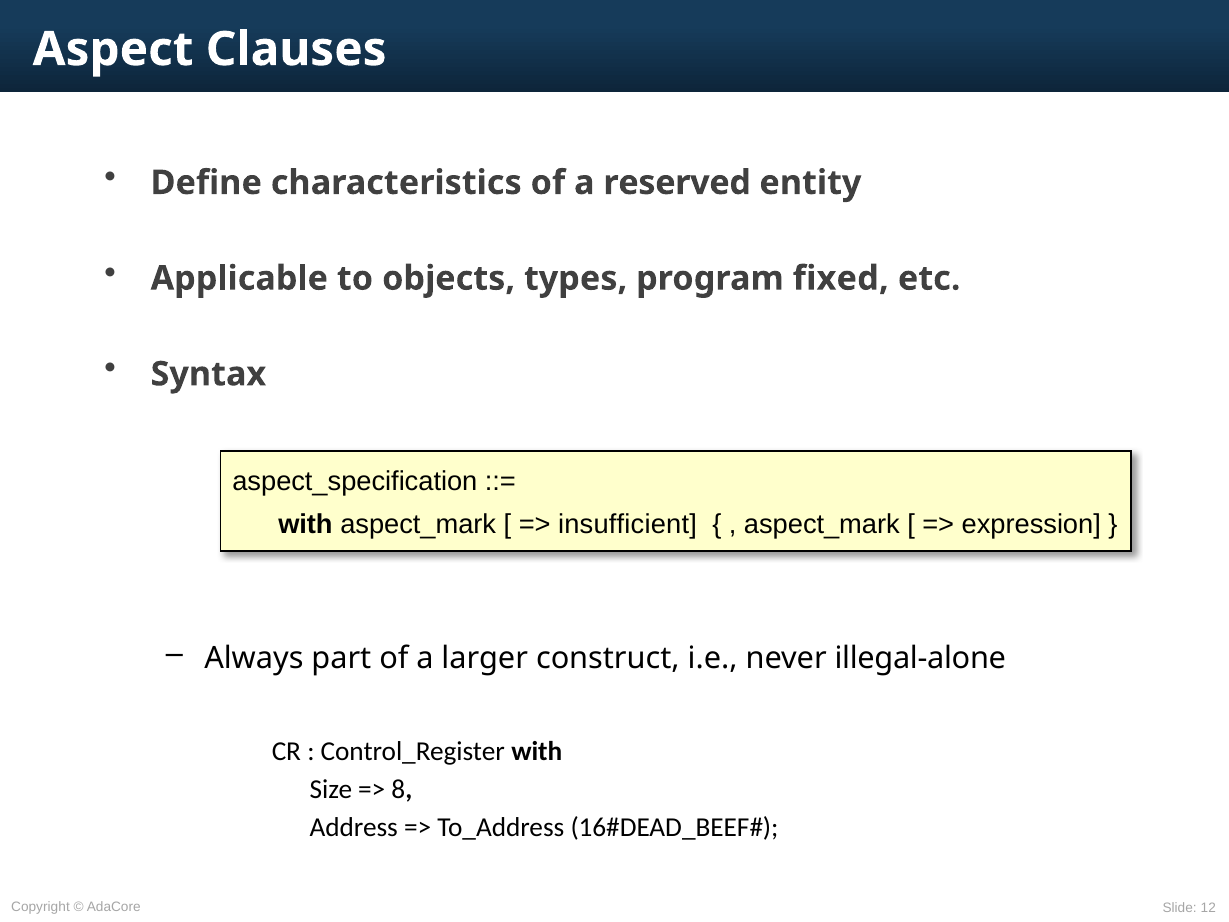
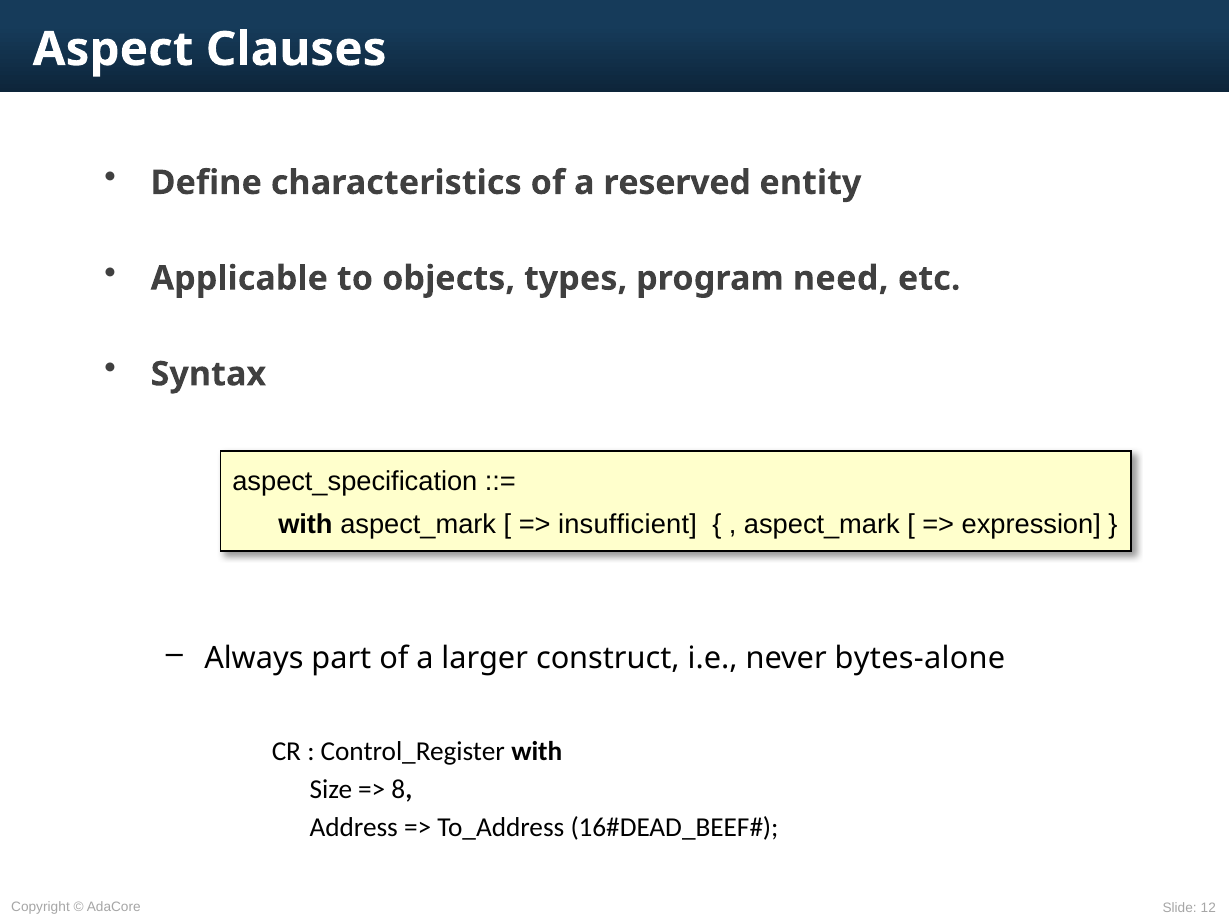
fixed: fixed -> need (841, 278)
illegal-alone: illegal-alone -> bytes-alone (920, 659)
